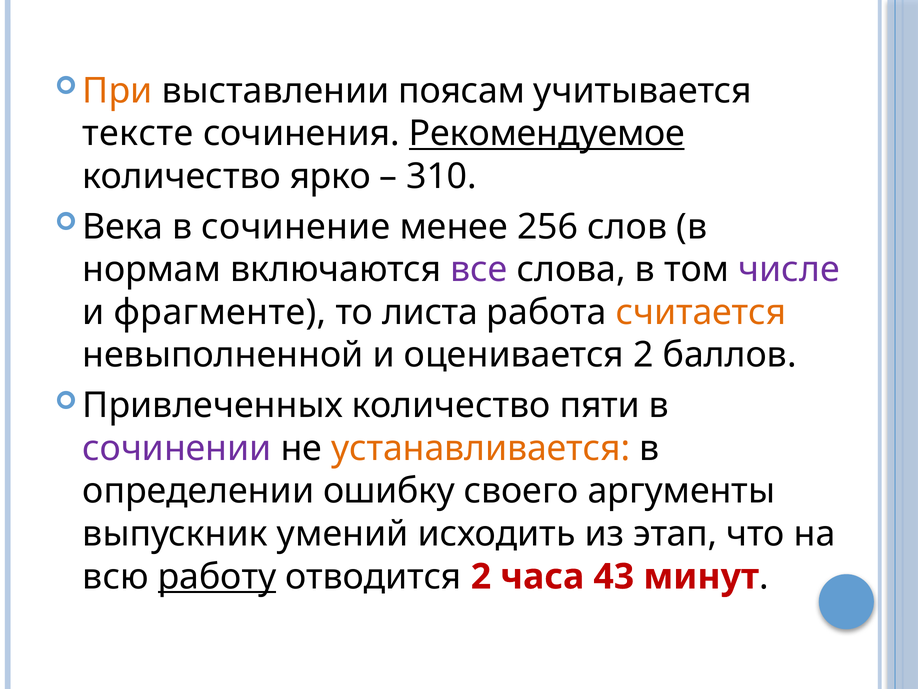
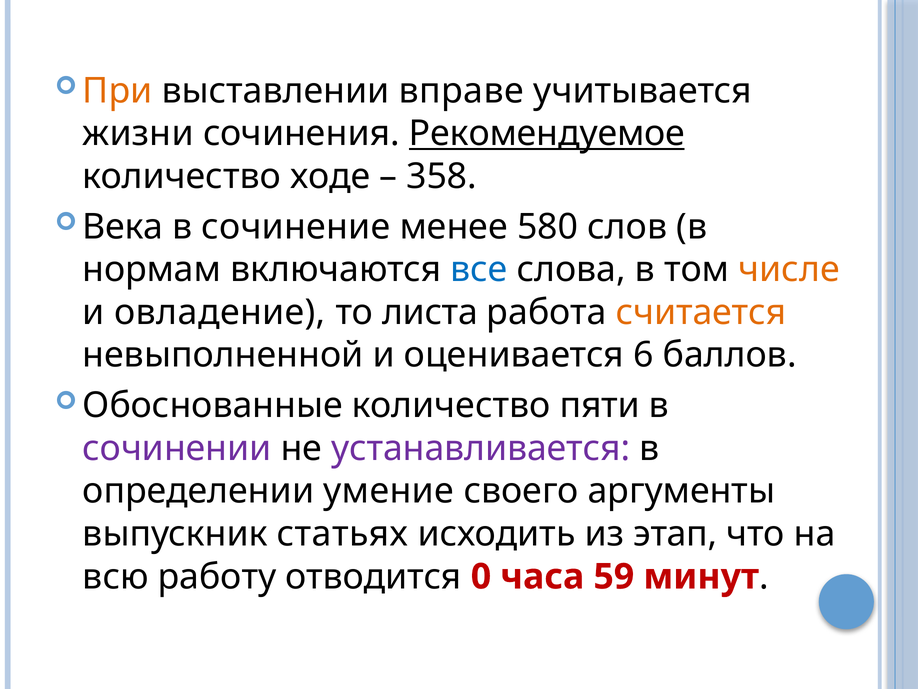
поясам: поясам -> вправе (461, 91)
тексте: тексте -> жизни (138, 133)
ярко: ярко -> ходе (330, 176)
310: 310 -> 358 (442, 176)
256: 256 -> 580 (548, 227)
все colour: purple -> blue (479, 269)
числе colour: purple -> orange (789, 269)
фрагменте: фрагменте -> овладение (220, 312)
оценивается 2: 2 -> 6 (643, 355)
Привлеченных: Привлеченных -> Обоснованные (213, 405)
устанавливается colour: orange -> purple (481, 448)
ошибку: ошибку -> умение (389, 491)
умений: умений -> статьях (343, 534)
работу underline: present -> none (217, 576)
отводится 2: 2 -> 0 (481, 576)
43: 43 -> 59 (614, 576)
